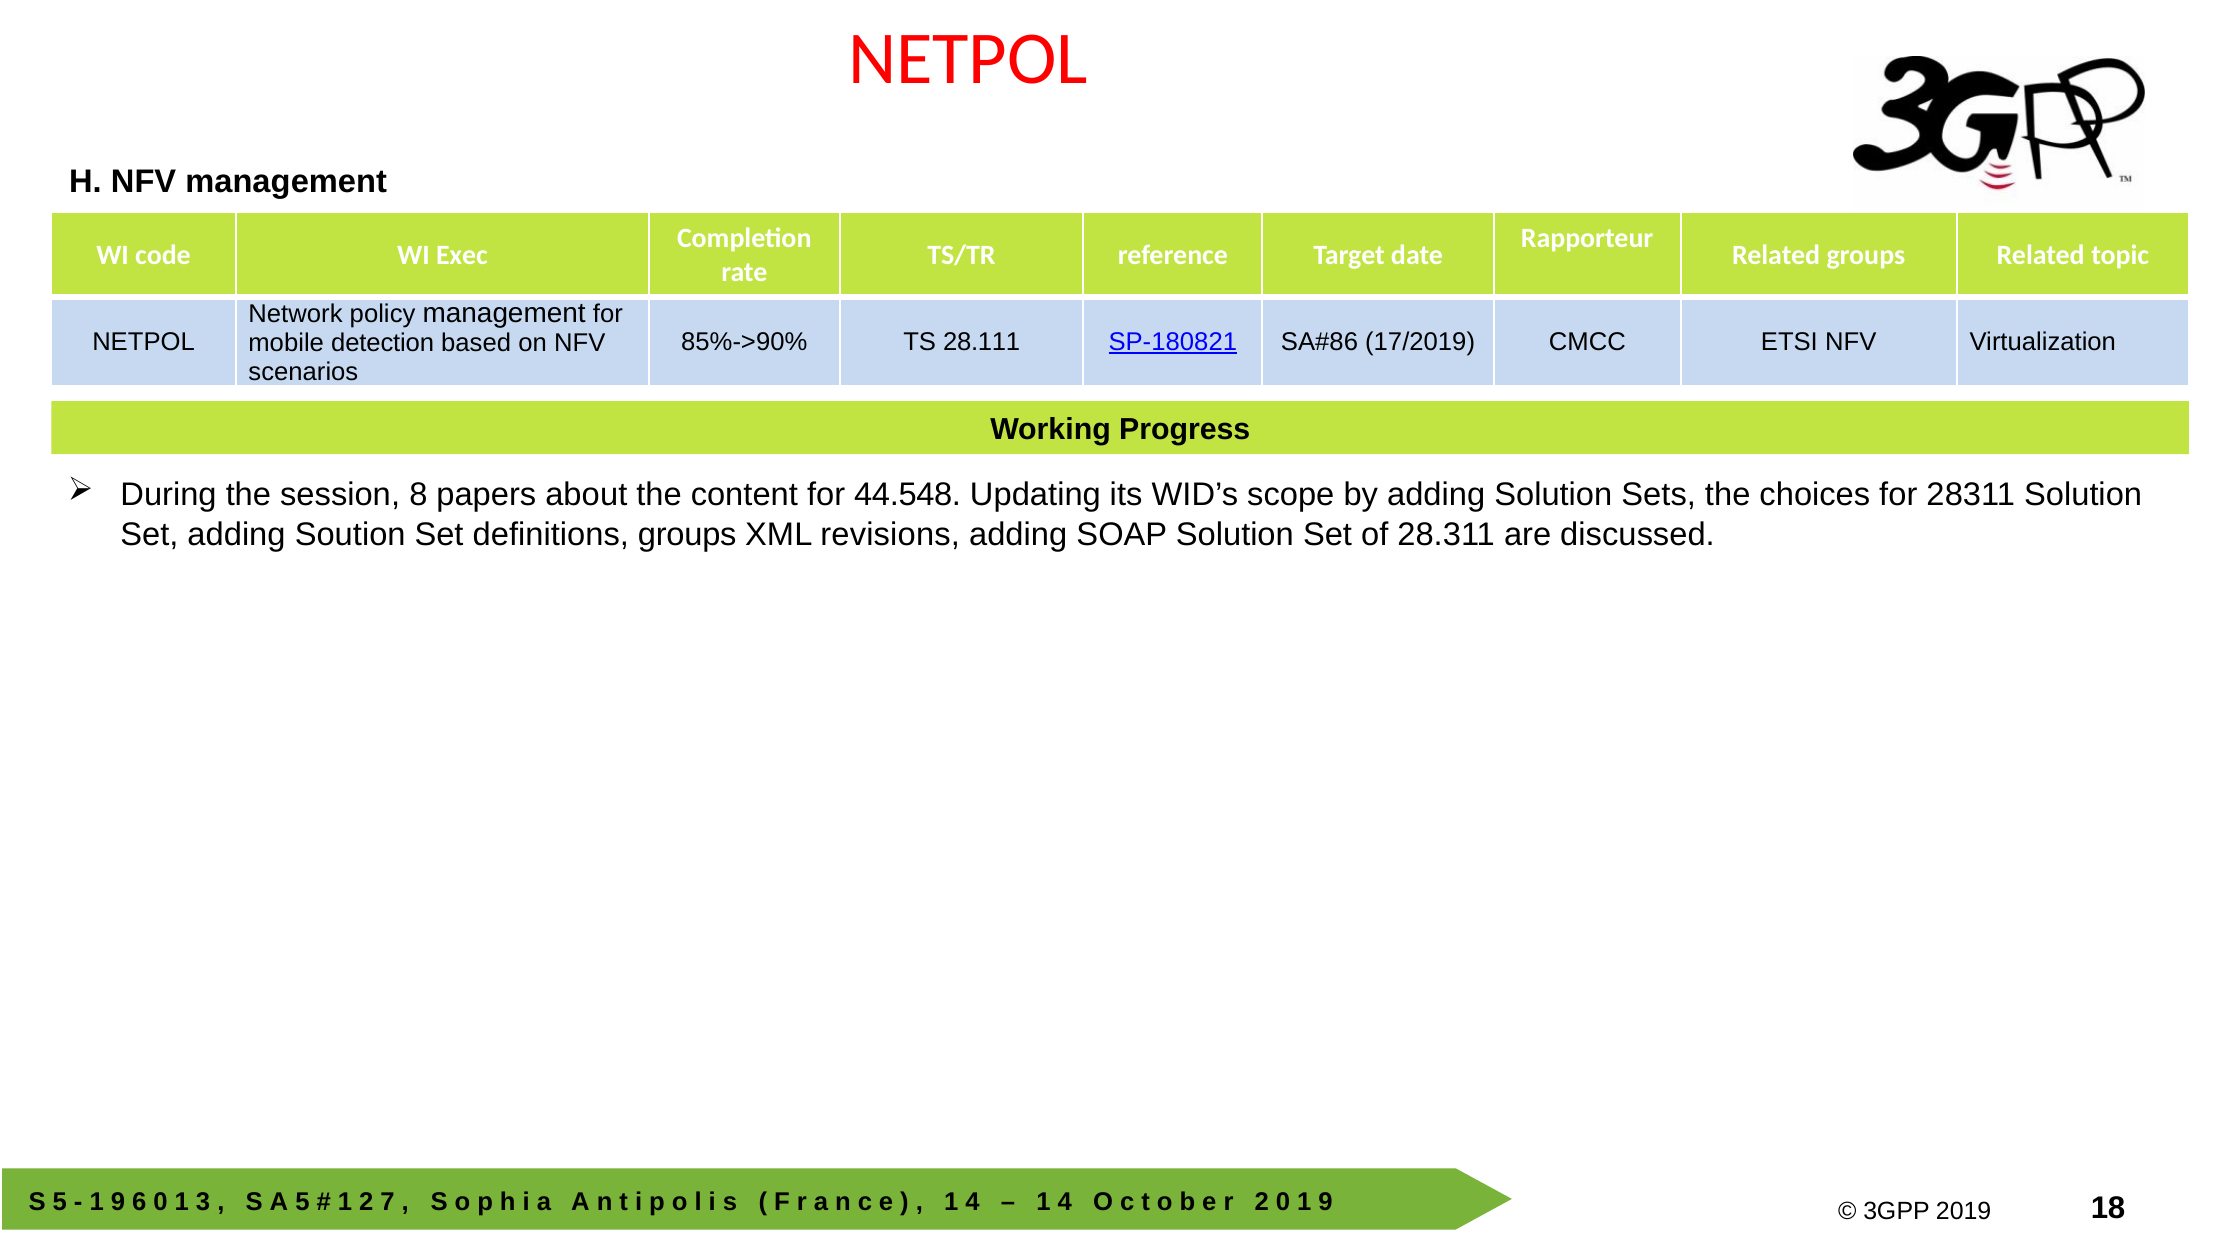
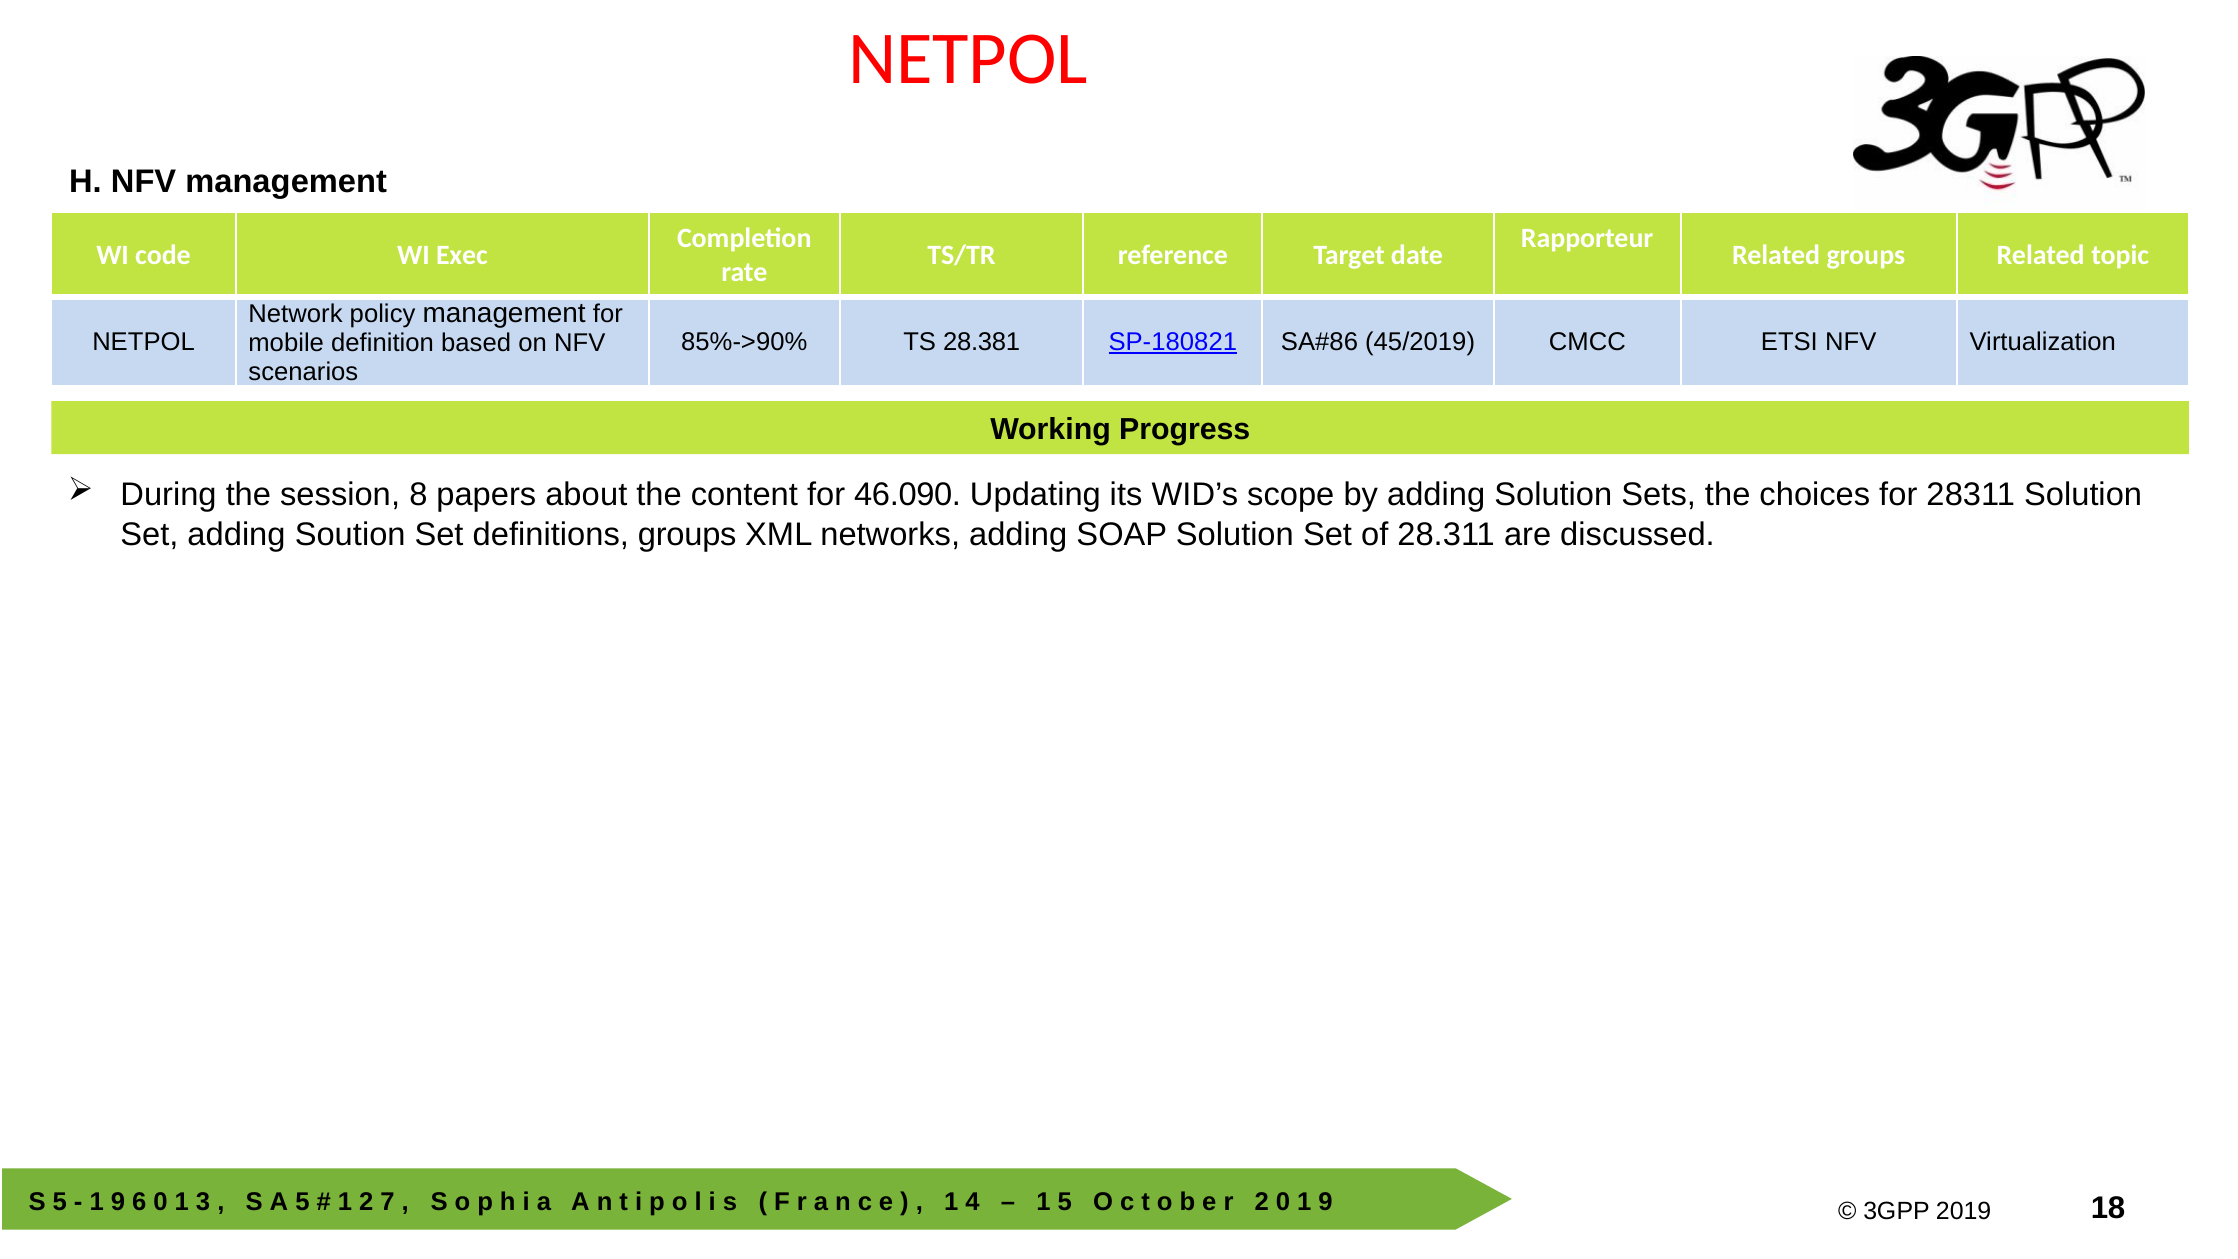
28.111: 28.111 -> 28.381 (982, 342)
17/2019: 17/2019 -> 45/2019 (1420, 342)
detection: detection -> definition (383, 343)
44.548: 44.548 -> 46.090 (908, 495)
revisions: revisions -> networks (890, 534)
4: 4 -> 5 (1065, 1202)
